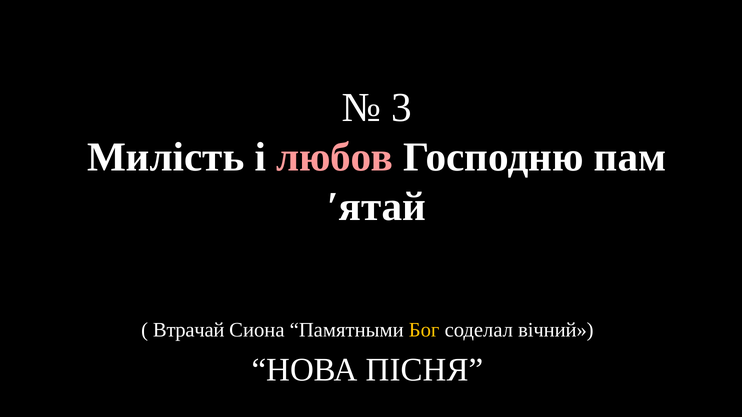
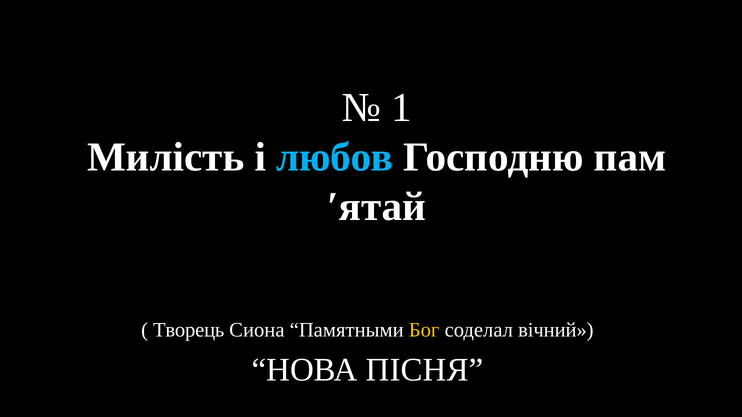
3: 3 -> 1 (402, 108)
любов colour: pink -> light blue (335, 157)
Втрачай: Втрачай -> Творець (189, 330)
